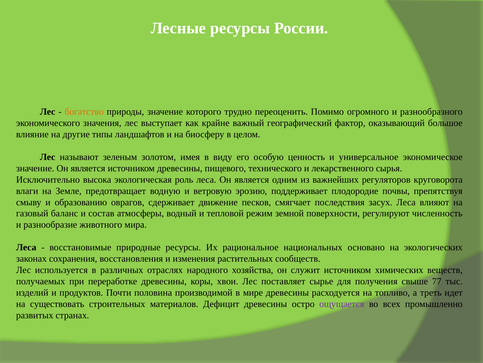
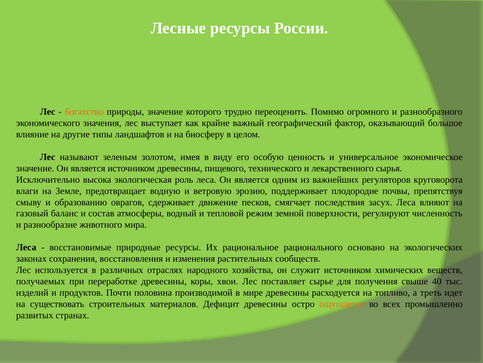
национальных: национальных -> рационального (313, 247)
77: 77 -> 40 (437, 281)
ощущается colour: purple -> orange (342, 303)
